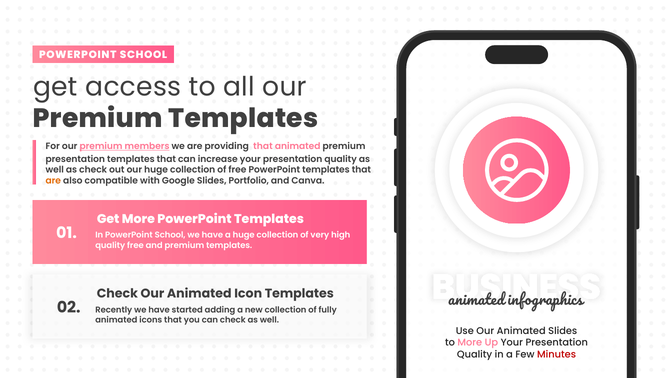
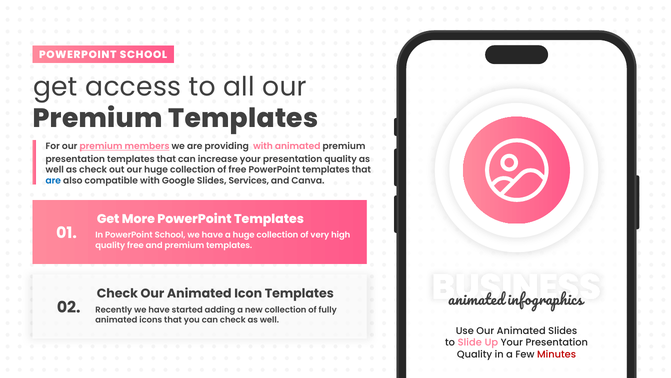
providing that: that -> with (263, 146)
are colour: orange -> blue (53, 181)
Portfolio: Portfolio -> Services (249, 181)
to More: More -> Slide (470, 342)
